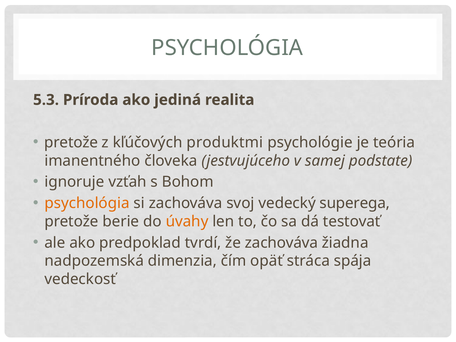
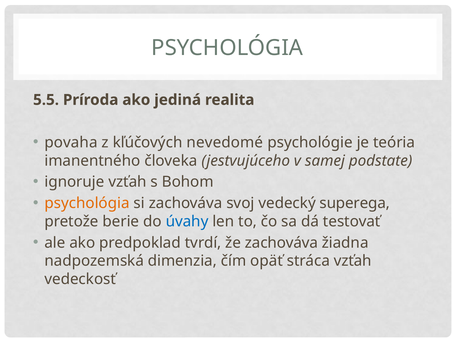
5.3: 5.3 -> 5.5 (46, 100)
pretože: pretože -> povaha (71, 142)
produktmi: produktmi -> nevedomé (225, 142)
úvahy colour: orange -> blue (187, 221)
stráca spája: spája -> vzťah (353, 261)
